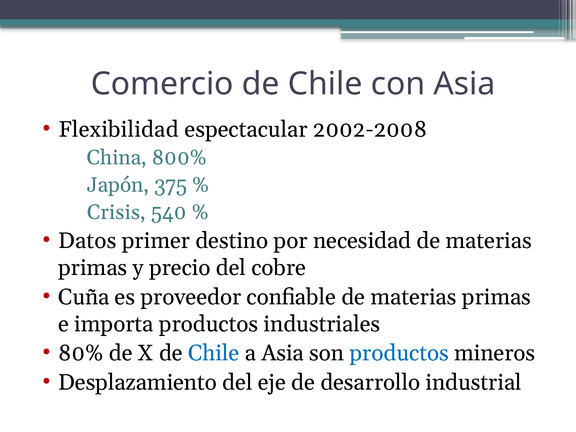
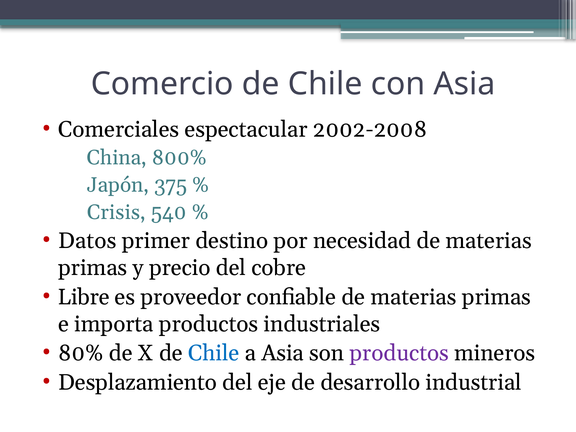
Flexibilidad: Flexibilidad -> Comerciales (119, 130)
Cuña: Cuña -> Libre (84, 297)
productos colour: blue -> purple (399, 353)
